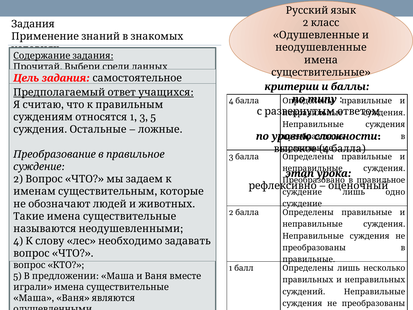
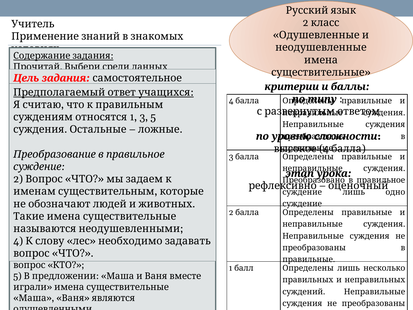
Задания: Задания -> Учитель (33, 24)
